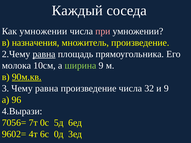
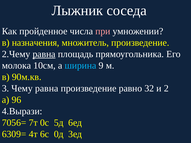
Каждый: Каждый -> Лыжник (77, 11)
Как умножении: умножении -> пройденное (43, 31)
ширина colour: light green -> light blue (80, 66)
90м.кв underline: present -> none (27, 77)
произведение числа: числа -> равно (130, 89)
и 9: 9 -> 2 (166, 89)
9602=: 9602= -> 6309= (14, 134)
